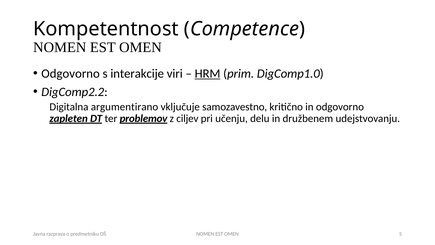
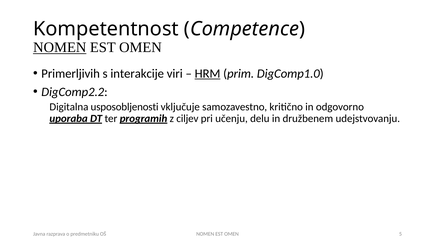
NOMEN underline: none -> present (60, 47)
Odgovorno: Odgovorno -> Primerljivih (71, 74)
argumentirano: argumentirano -> usposobljenosti (125, 107)
zapleten: zapleten -> uporaba (69, 118)
problemov: problemov -> programih (144, 118)
